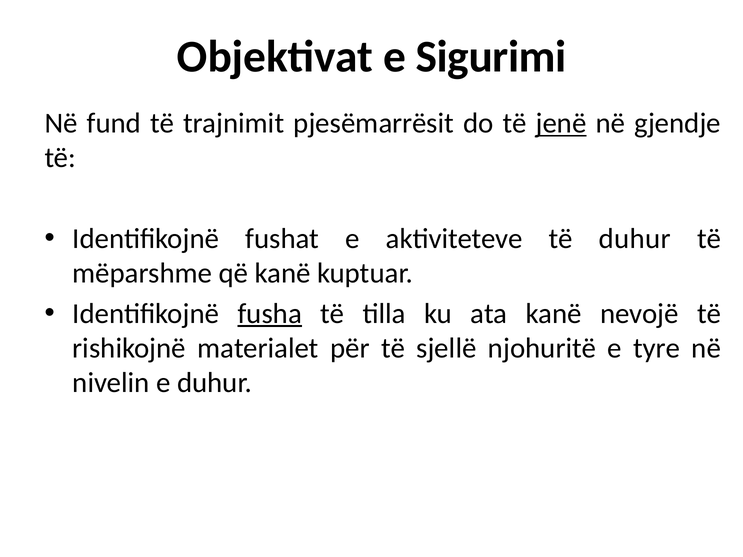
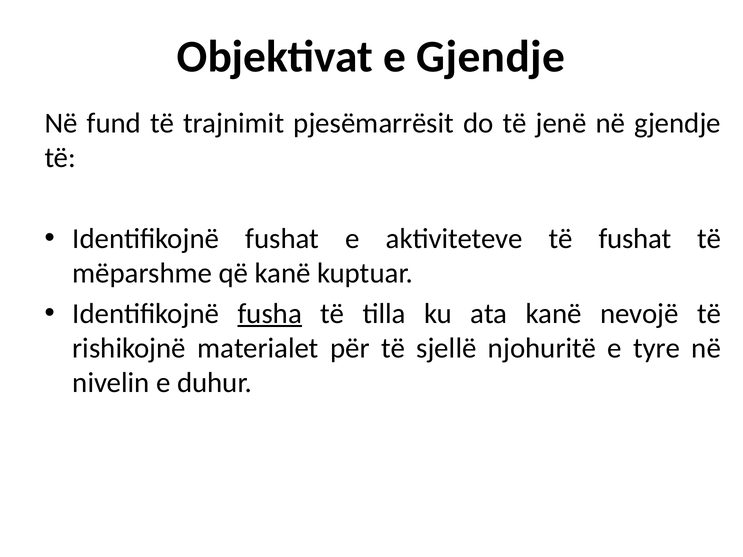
e Sigurimi: Sigurimi -> Gjendje (491, 57)
jenë underline: present -> none (561, 123)
të duhur: duhur -> fushat (635, 239)
